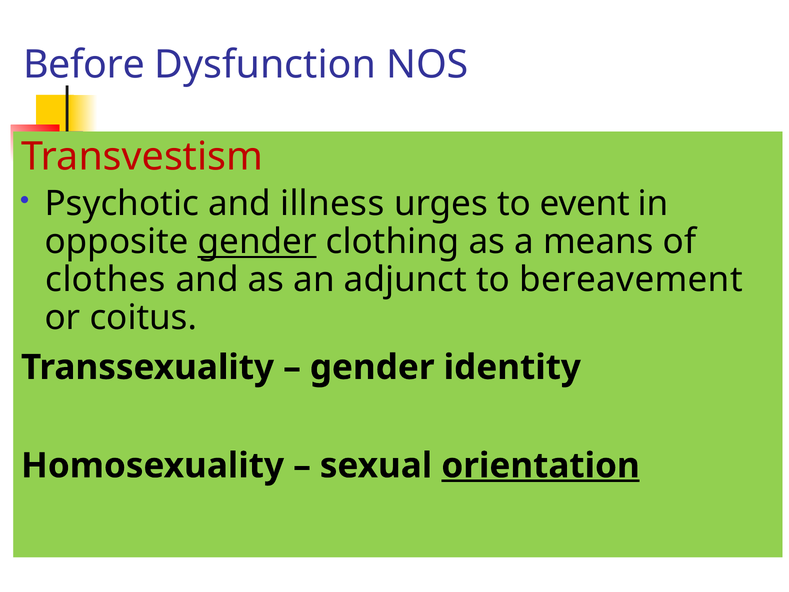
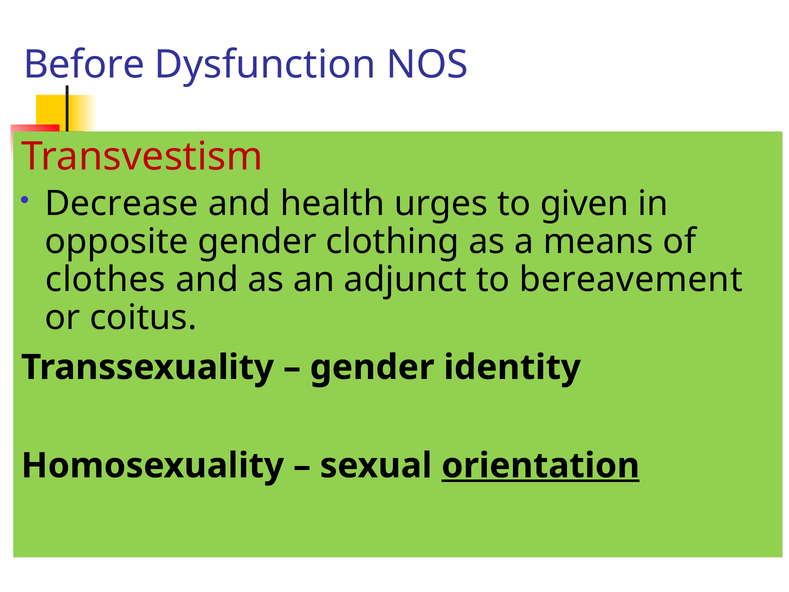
Psychotic: Psychotic -> Decrease (122, 204)
illness: illness -> health (332, 204)
event: event -> given (585, 204)
gender underline: present -> none (257, 242)
